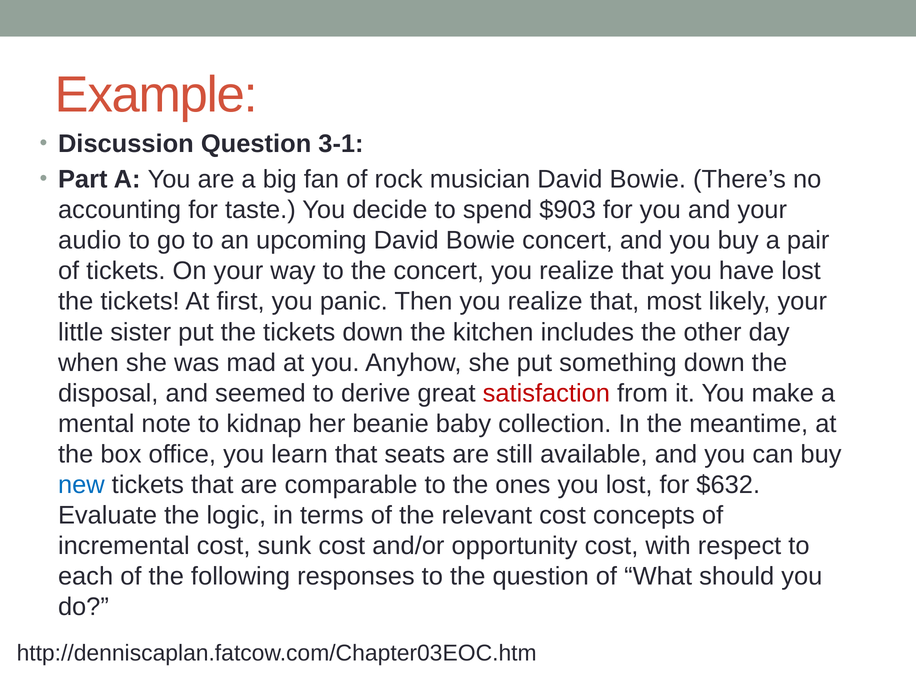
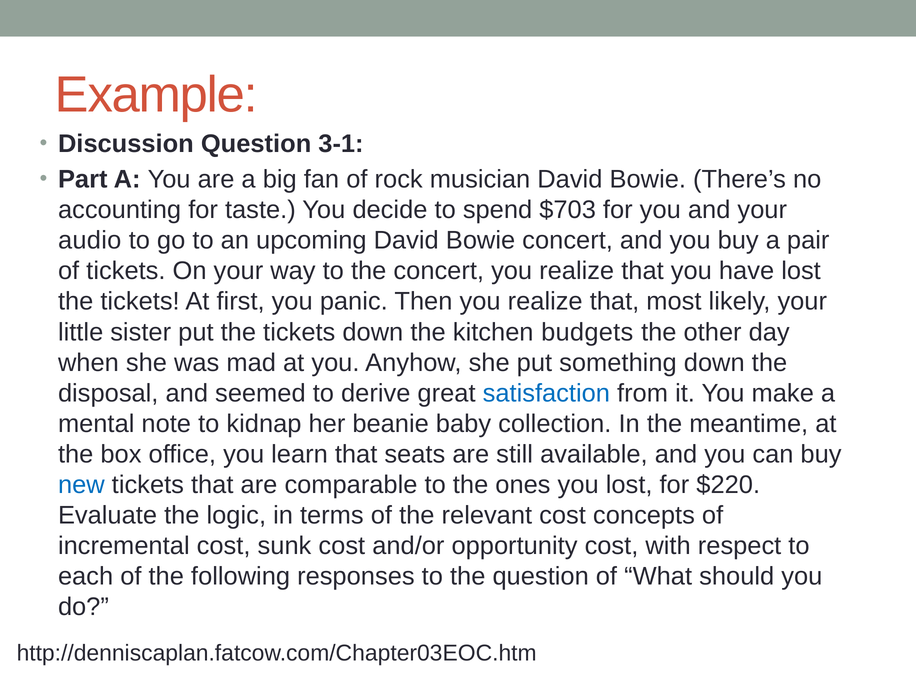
$903: $903 -> $703 (568, 210)
includes: includes -> budgets (587, 332)
satisfaction colour: red -> blue (546, 393)
$632: $632 -> $220 (728, 485)
